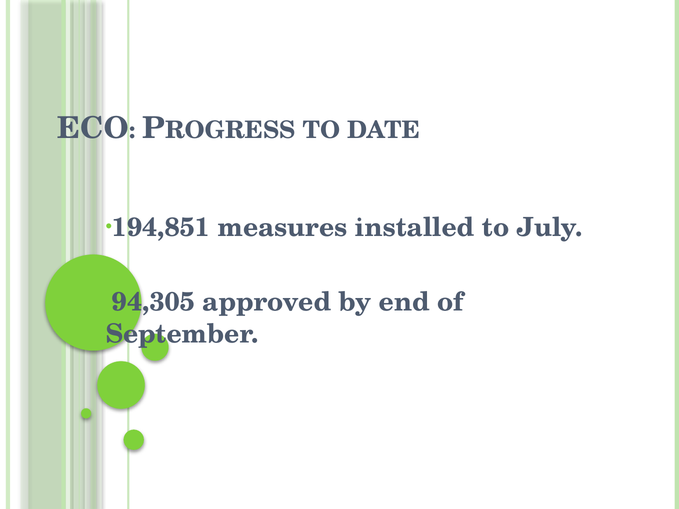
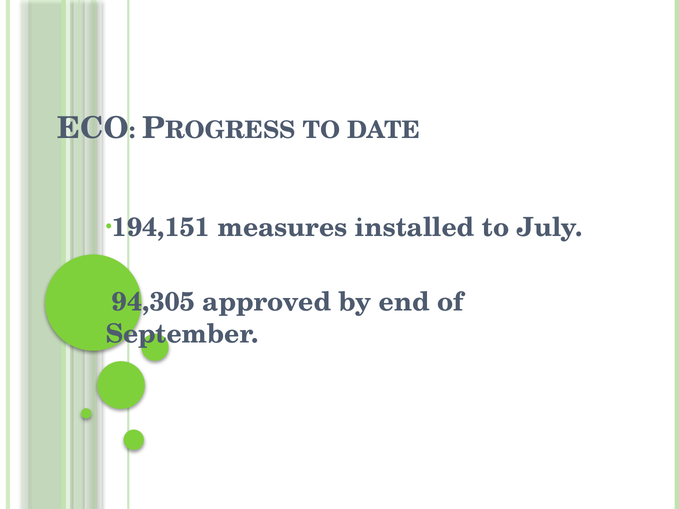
194,851: 194,851 -> 194,151 (161, 228)
